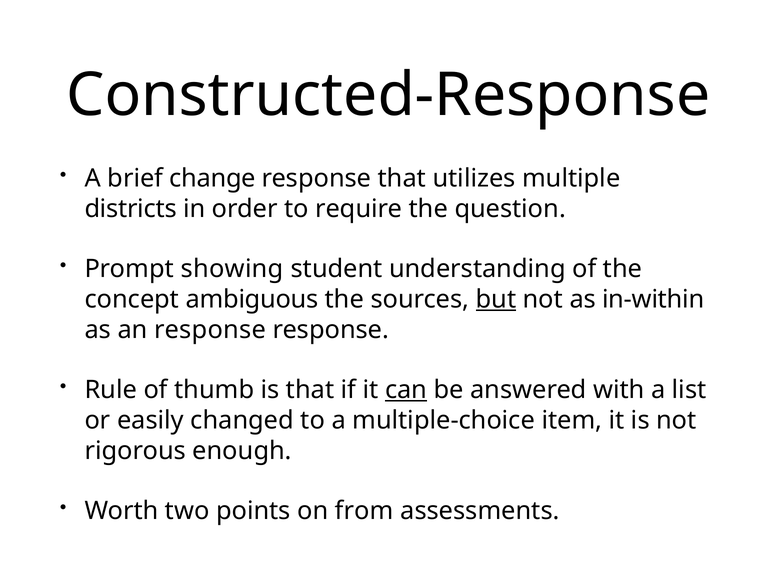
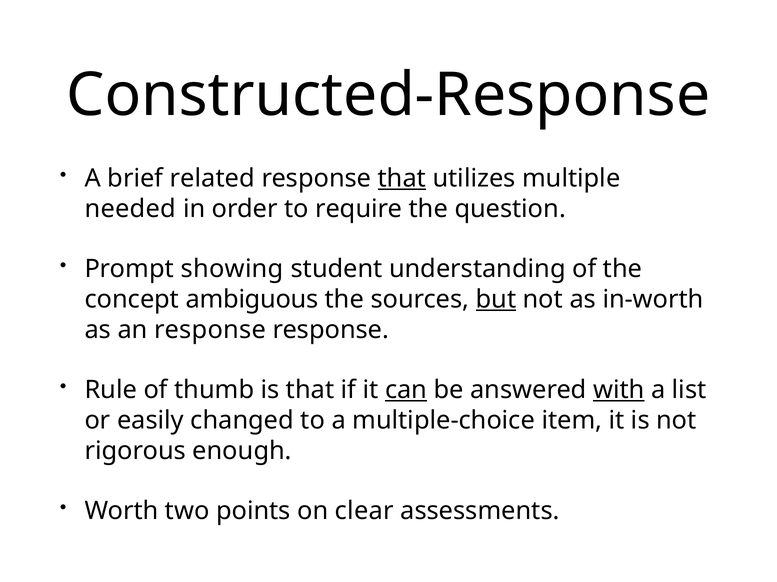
change: change -> related (212, 179)
that underline: none -> present (402, 179)
districts: districts -> needed (130, 209)
in-within: in-within -> in-worth (653, 300)
with underline: none -> present (619, 390)
from: from -> clear (364, 512)
